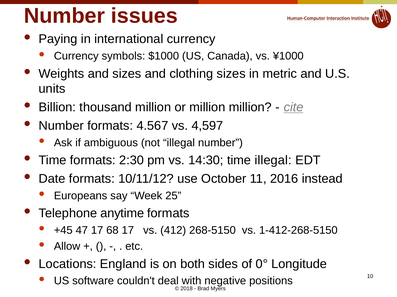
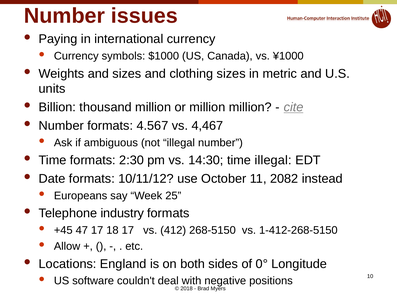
4,597: 4,597 -> 4,467 (207, 126)
2016: 2016 -> 2082 (284, 179)
anytime: anytime -> industry (122, 214)
68: 68 -> 18 (112, 231)
